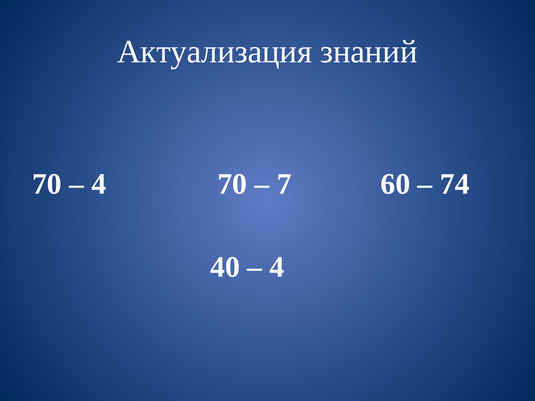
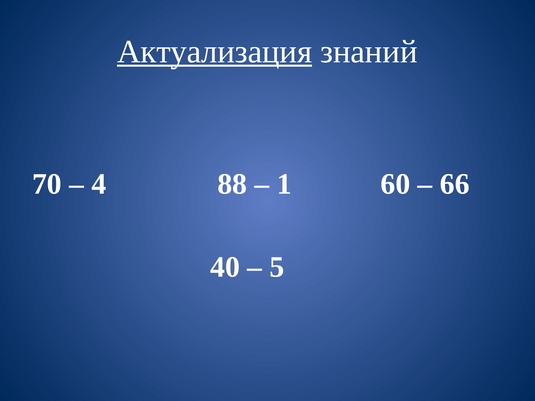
Актуализация underline: none -> present (215, 52)
4 70: 70 -> 88 (232, 184)
7: 7 -> 1 (284, 184)
74: 74 -> 66 (455, 184)
4: 4 -> 5 (277, 267)
